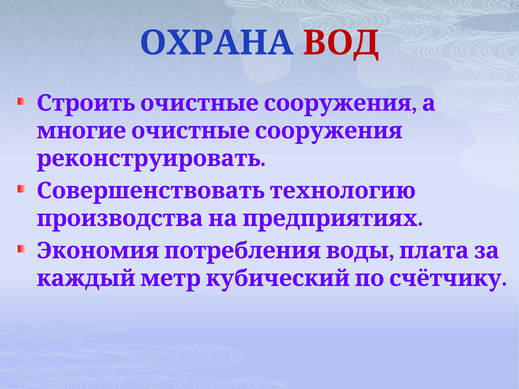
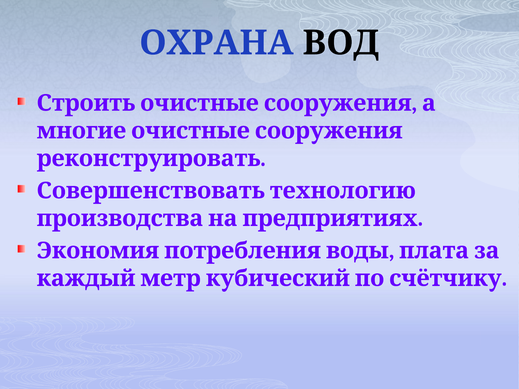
ВОД colour: red -> black (341, 43)
